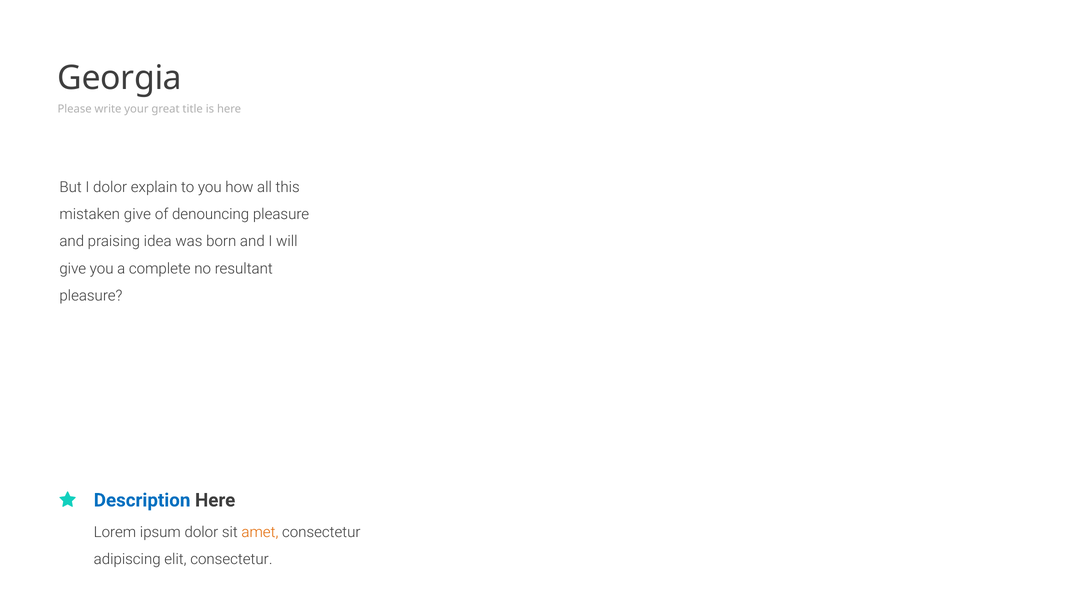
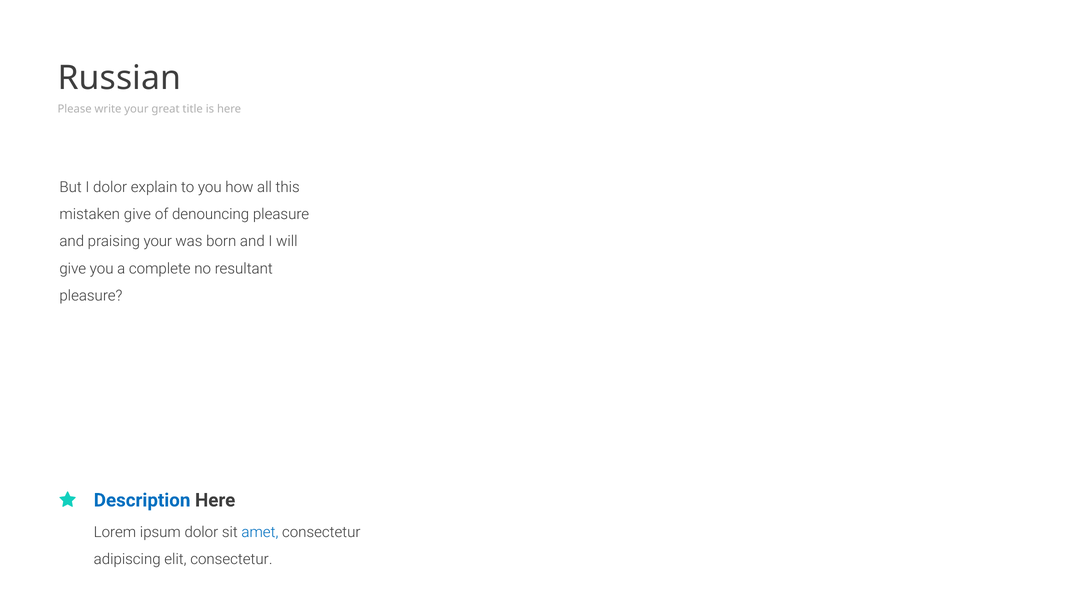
Georgia: Georgia -> Russian (119, 78)
praising idea: idea -> your (158, 242)
amet colour: orange -> blue (260, 533)
